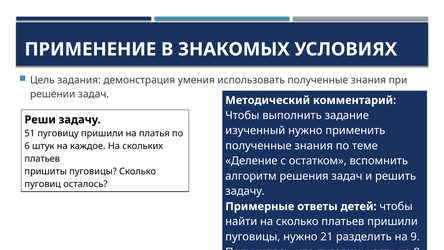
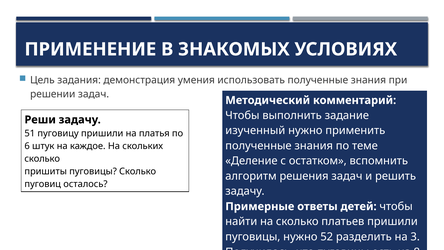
платьев: платьев -> сколько (42, 159)
21: 21 -> 52 (327, 237)
9: 9 -> 3 (415, 237)
